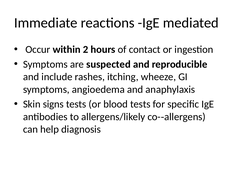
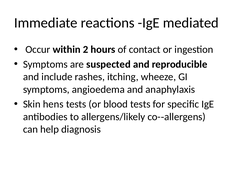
signs: signs -> hens (53, 104)
